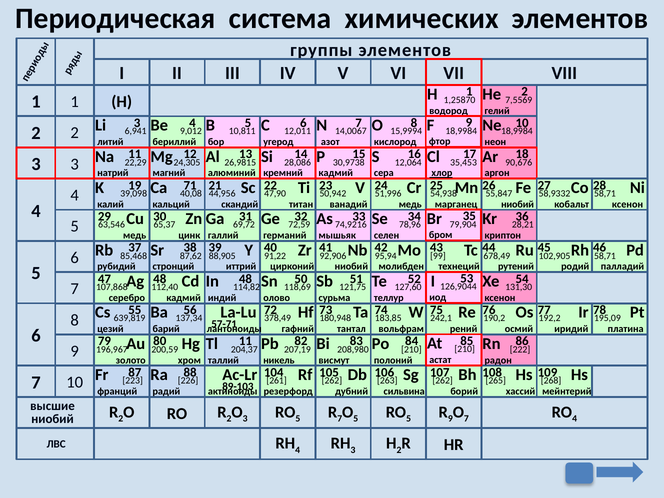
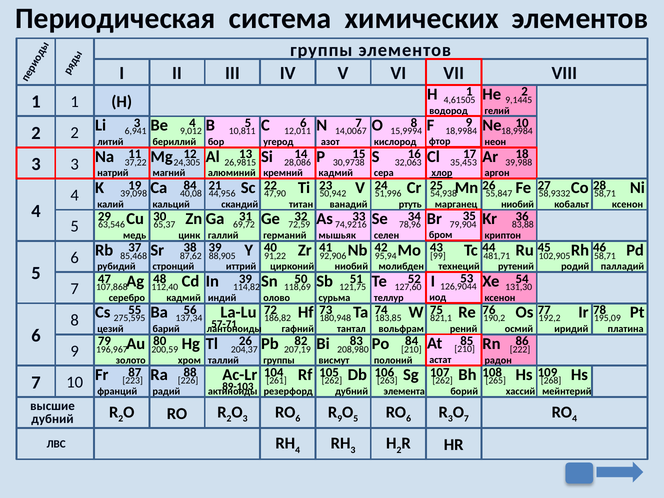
1,25870: 1,25870 -> 4,61505 (459, 100)
7,5569: 7,5569 -> 9,1445 (519, 100)
22,29: 22,29 -> 37,22 (136, 162)
12,064: 12,064 -> 32,063 (408, 162)
90,676: 90,676 -> 39,988 (519, 162)
Ca 71: 71 -> 84 (190, 185)
медь: медь -> ртуть (410, 204)
28,21: 28,21 -> 83,88 (523, 225)
678,49: 678,49 -> 481,71 (497, 256)
In 48: 48 -> 39 (245, 279)
639,819: 639,819 -> 275,595 (130, 318)
378,49: 378,49 -> 186,82 (278, 318)
242,1: 242,1 -> 821,1 (441, 318)
Tl 11: 11 -> 26 (245, 341)
никель: никель -> группы (279, 360)
сильвина: сильвина -> элемента (404, 391)
5: 5 -> 6 (298, 419)
7: 7 -> 9 (340, 419)
5 RO 5: 5 -> 6 (409, 419)
9: 9 -> 3 (450, 419)
ниобий: ниобий -> дубний (52, 419)
